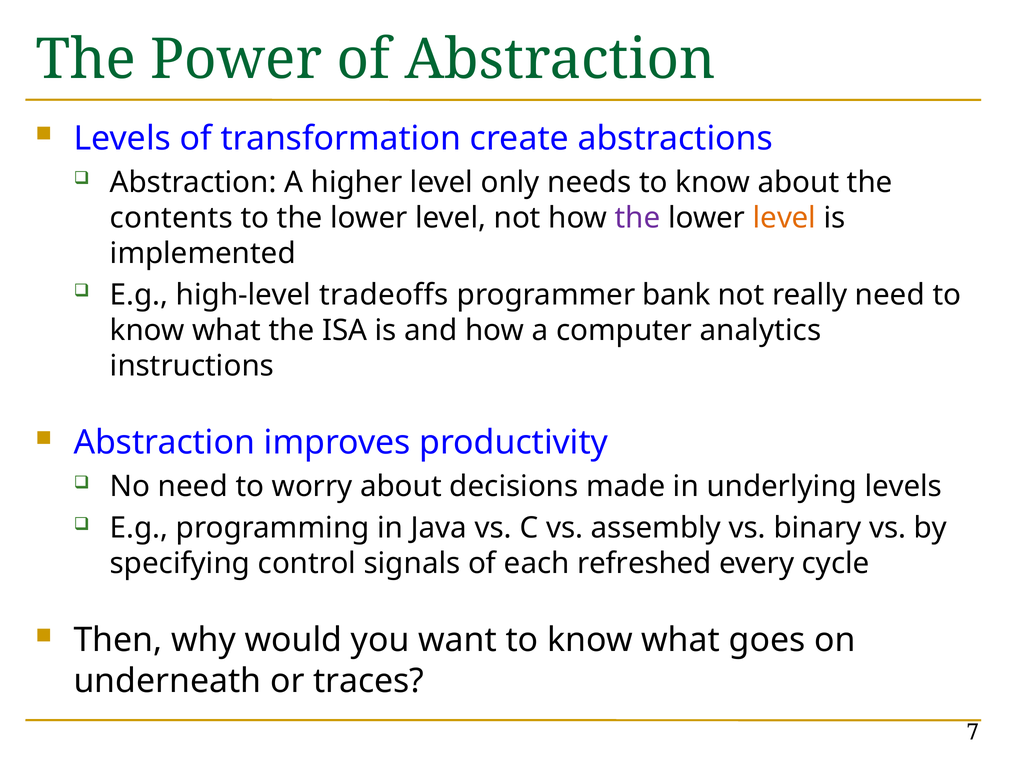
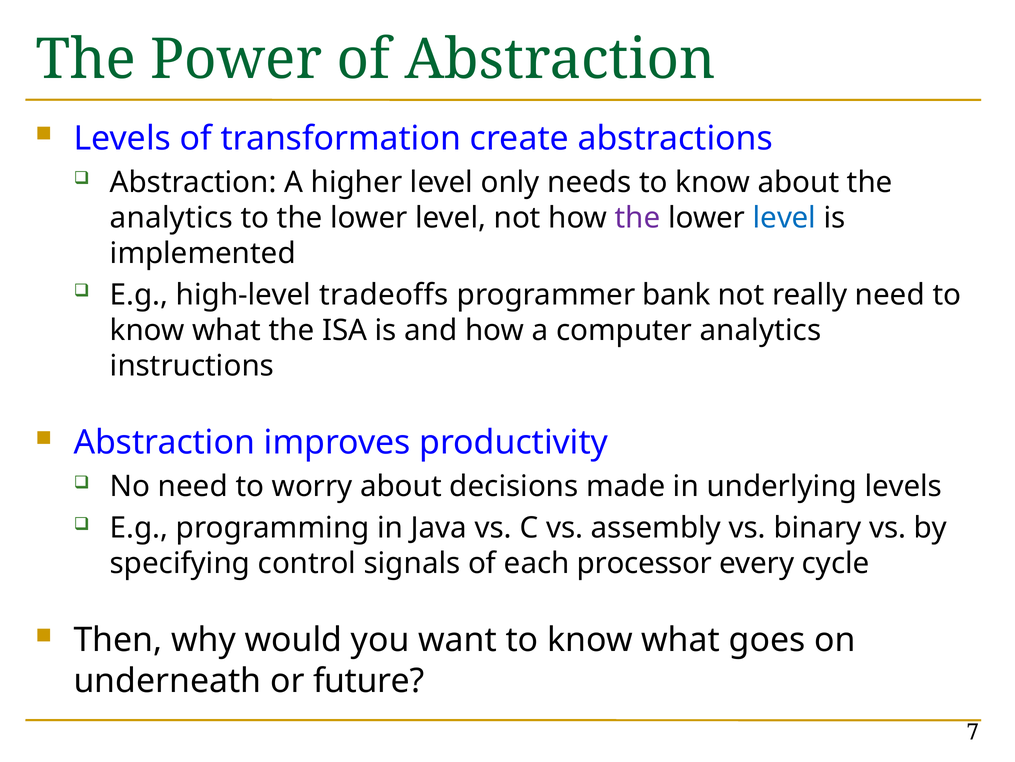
contents: contents -> analytics (171, 218)
level colour: orange -> blue (785, 218)
refreshed: refreshed -> processor (644, 563)
traces: traces -> future (369, 680)
